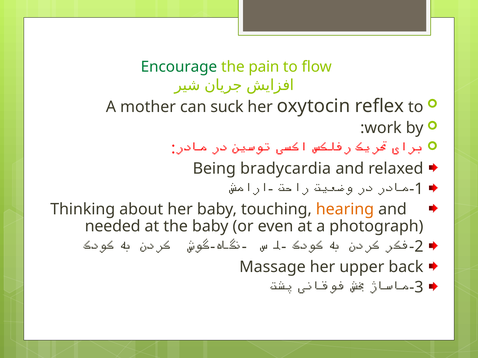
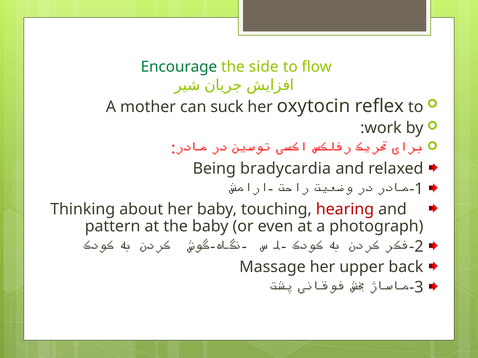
pain: pain -> side (264, 67)
hearing colour: orange -> red (345, 209)
needed: needed -> pattern (113, 227)
